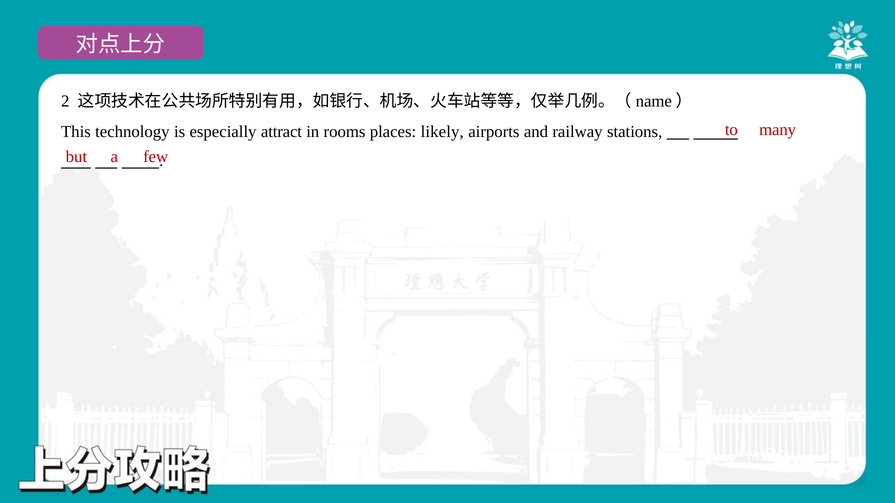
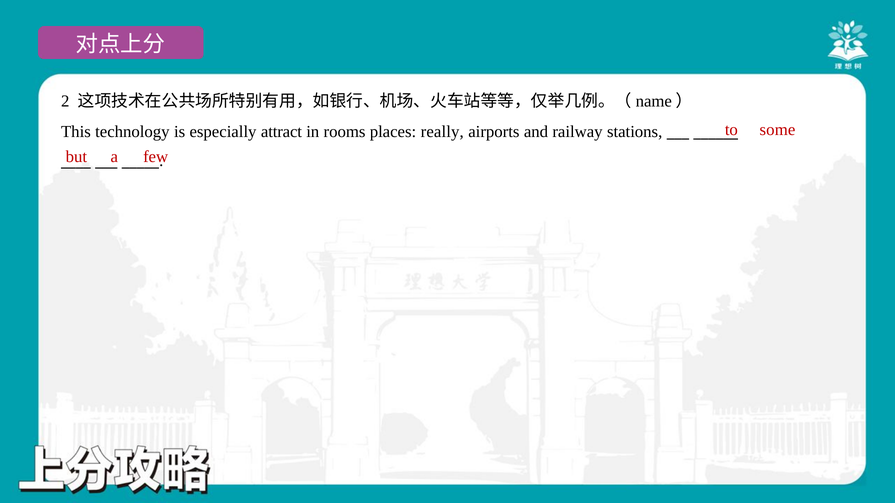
many: many -> some (777, 130)
likely: likely -> really (442, 132)
